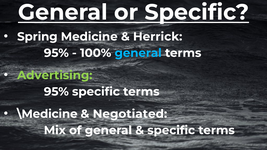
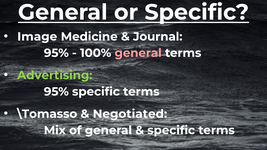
Spring: Spring -> Image (37, 37)
Herrick: Herrick -> Journal (158, 37)
general colour: light blue -> pink (138, 53)
\Medicine: \Medicine -> \Tomasso (47, 114)
